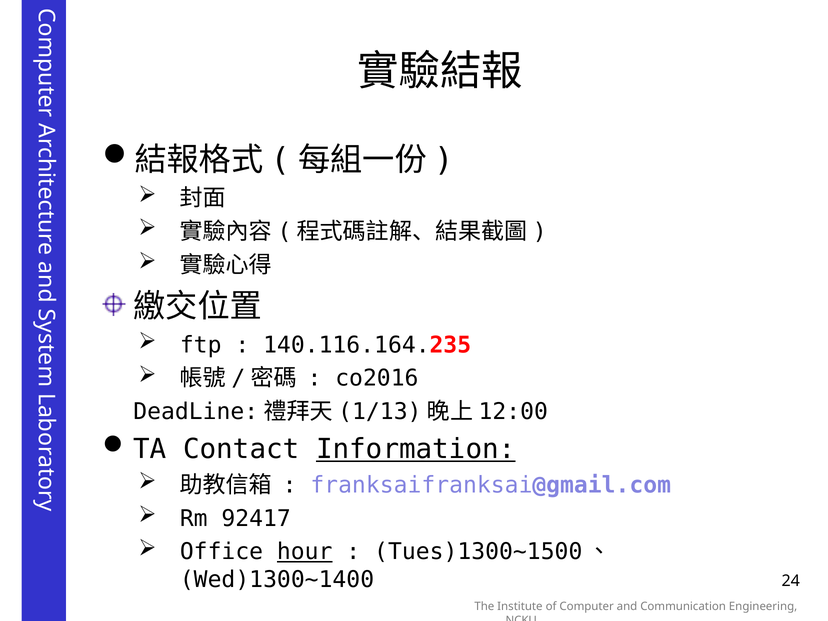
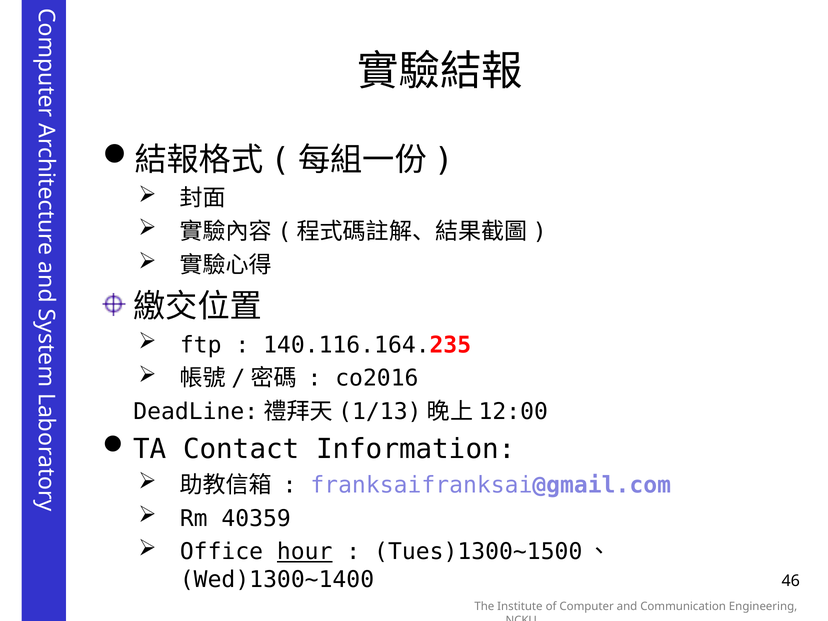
Information underline: present -> none (416, 449)
92417: 92417 -> 40359 (256, 518)
24: 24 -> 46 (791, 581)
